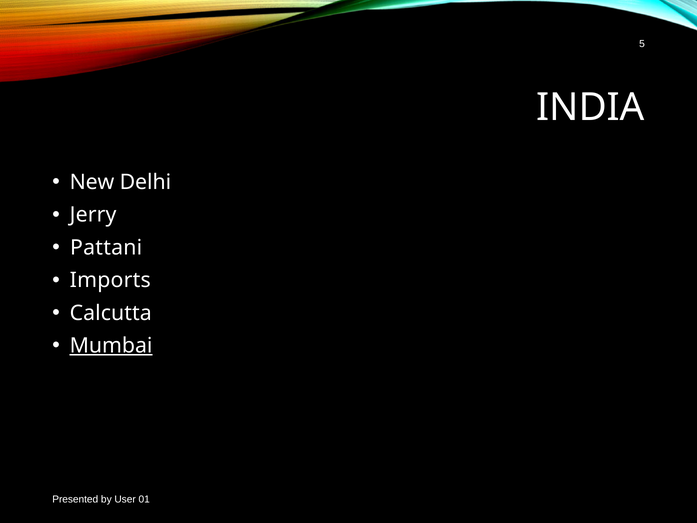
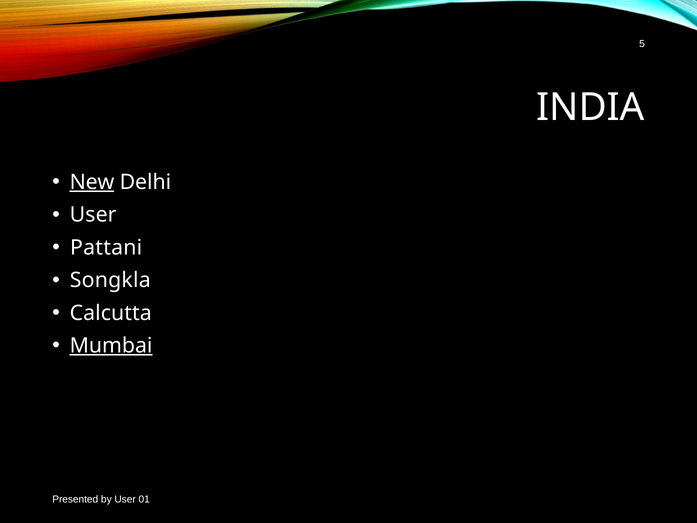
New underline: none -> present (92, 182)
Jerry: Jerry -> User (93, 215)
Imports: Imports -> Songkla (110, 280)
